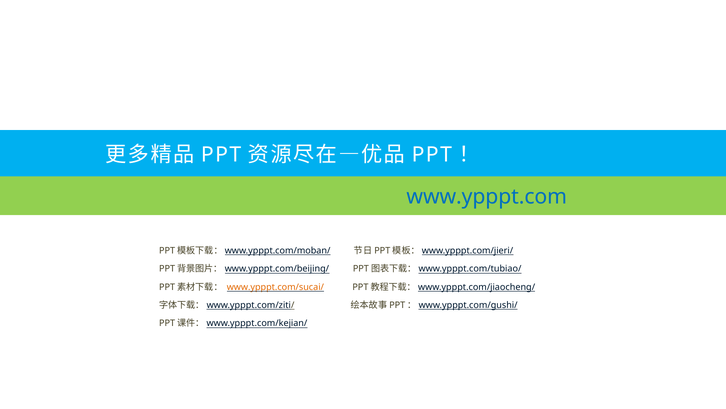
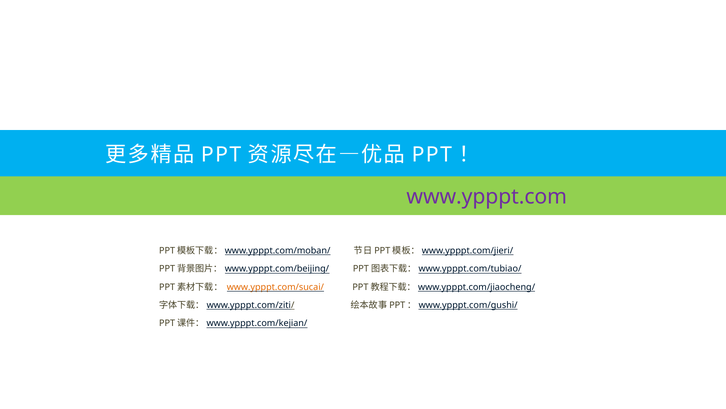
www.ypppt.com colour: blue -> purple (487, 197)
